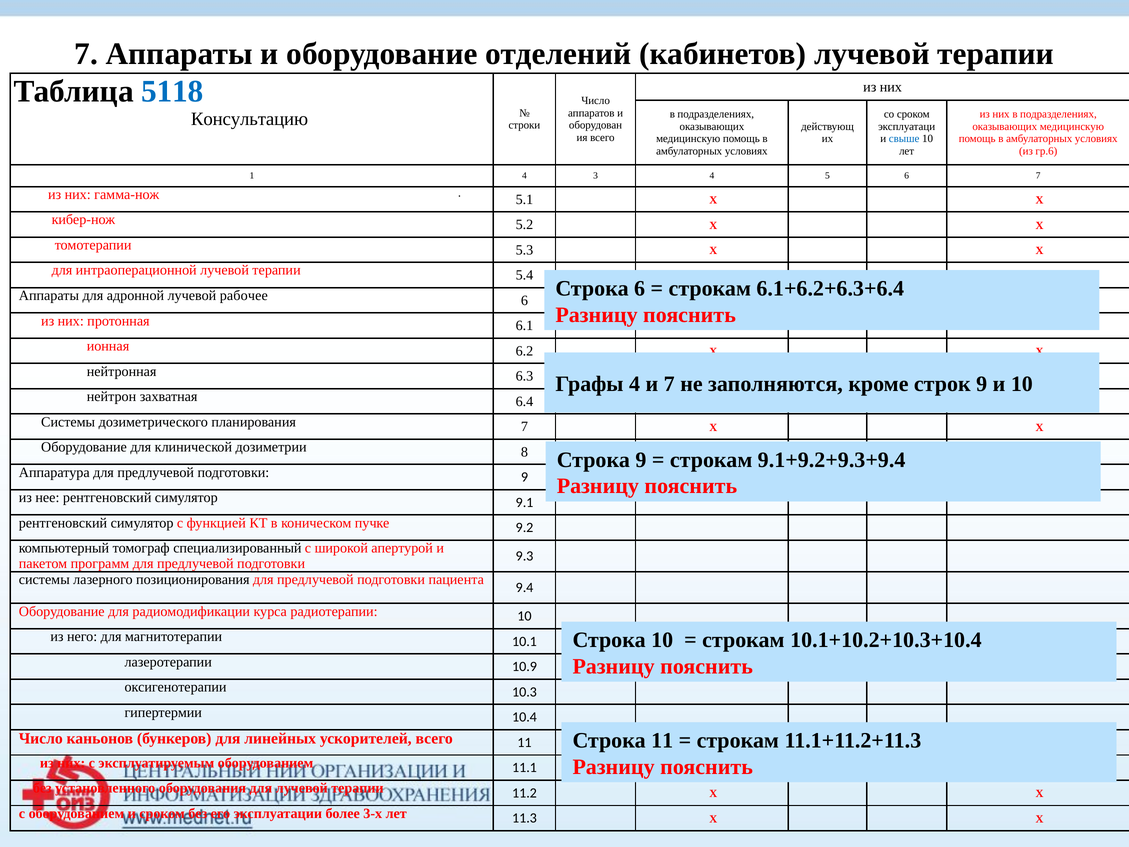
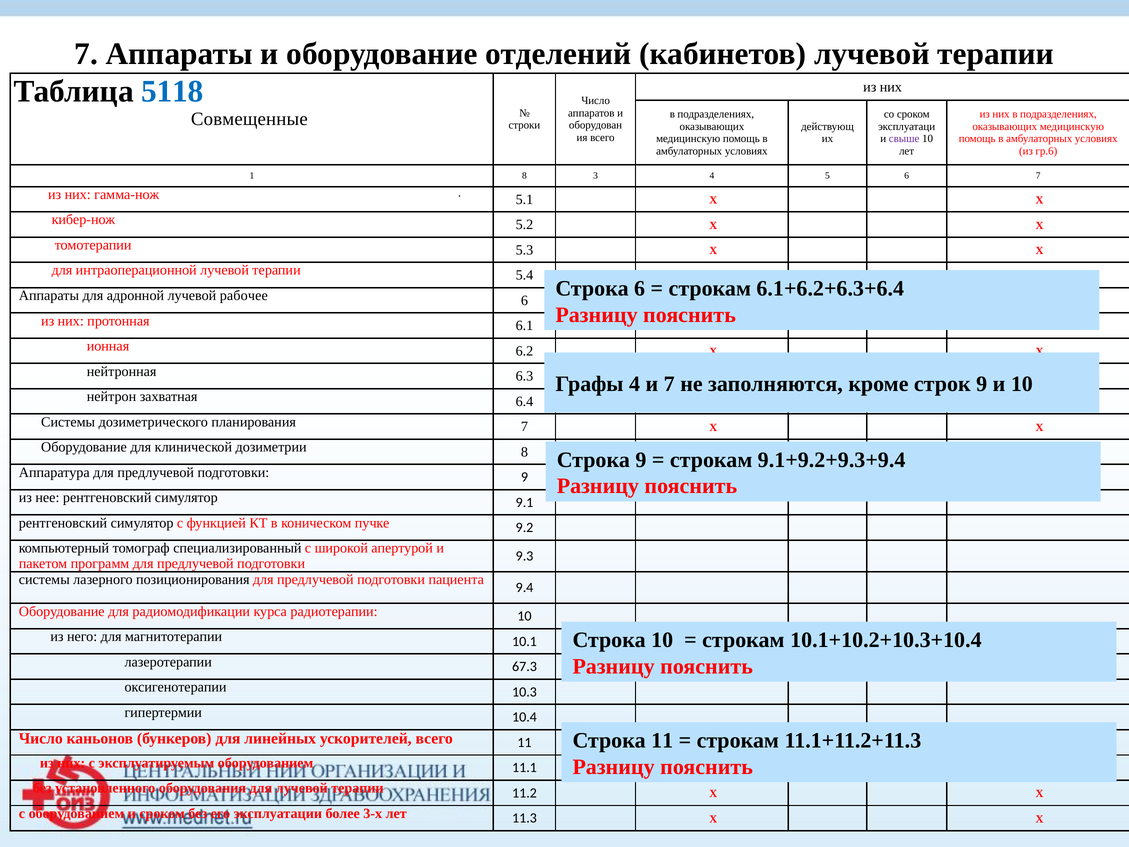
Консультацию: Консультацию -> Совмещенные (249, 119)
свыше colour: blue -> purple (904, 139)
1 4: 4 -> 8 (524, 176)
10.9: 10.9 -> 67.3 (524, 666)
